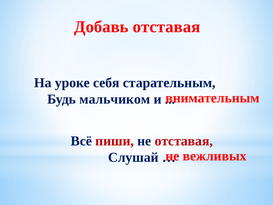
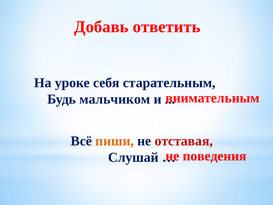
Добавь отставая: отставая -> ответить (167, 27)
пиши colour: red -> orange (115, 141)
вежливых: вежливых -> поведения (215, 156)
